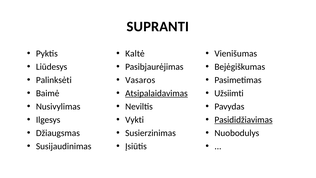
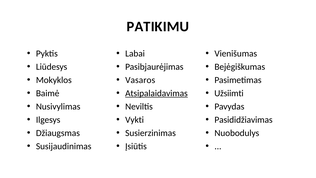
SUPRANTI: SUPRANTI -> PATIKIMU (158, 27)
Kaltė: Kaltė -> Labai (135, 53)
Palinksėti: Palinksėti -> Mokyklos (54, 80)
Pasididžiavimas underline: present -> none (244, 120)
